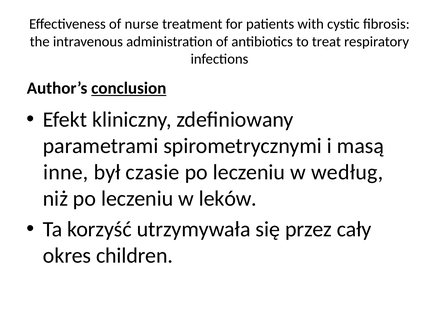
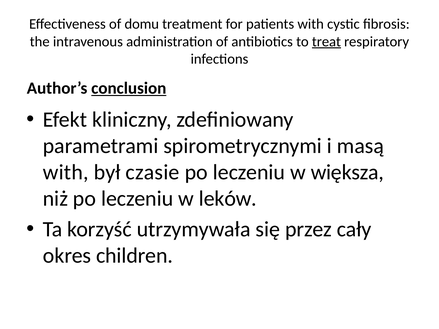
nurse: nurse -> domu (142, 24)
treat underline: none -> present (326, 42)
inne: inne -> with (66, 172)
według: według -> większa (347, 172)
